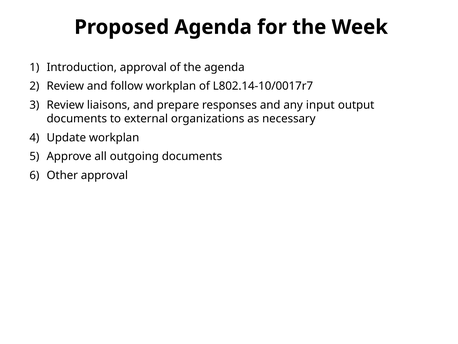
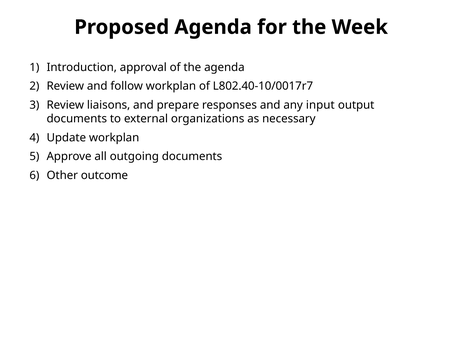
L802.14-10/0017r7: L802.14-10/0017r7 -> L802.40-10/0017r7 (263, 86)
Other approval: approval -> outcome (104, 175)
